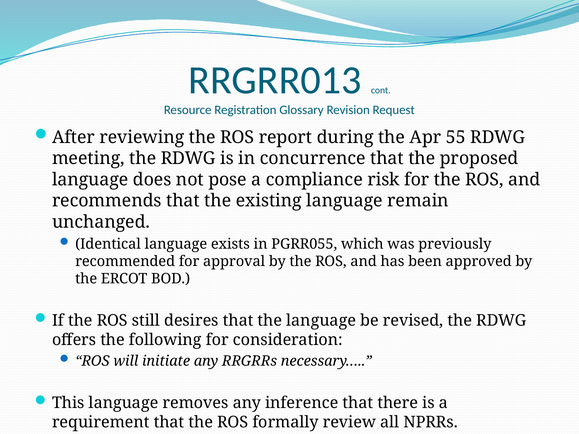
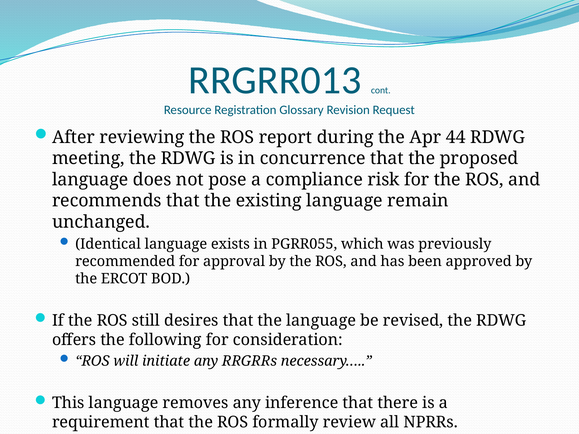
55: 55 -> 44 (456, 137)
